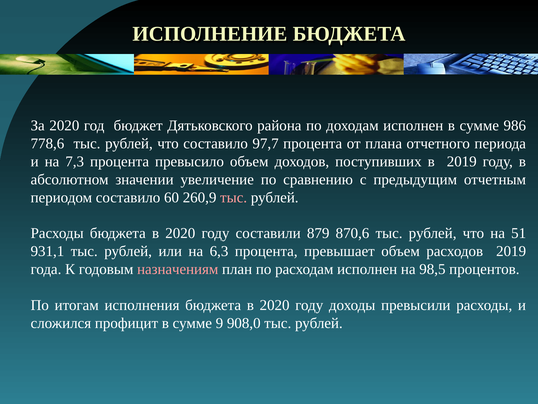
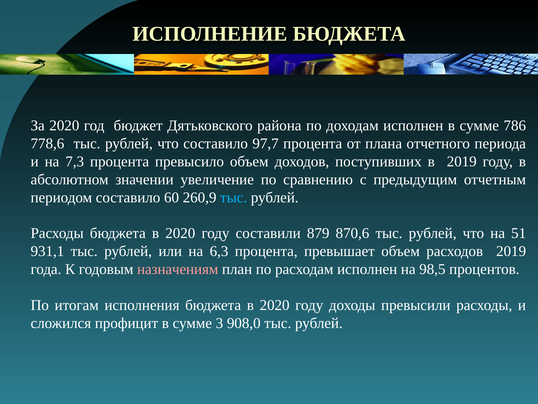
986: 986 -> 786 (515, 125)
тыс colour: pink -> light blue (234, 197)
9: 9 -> 3 (219, 323)
